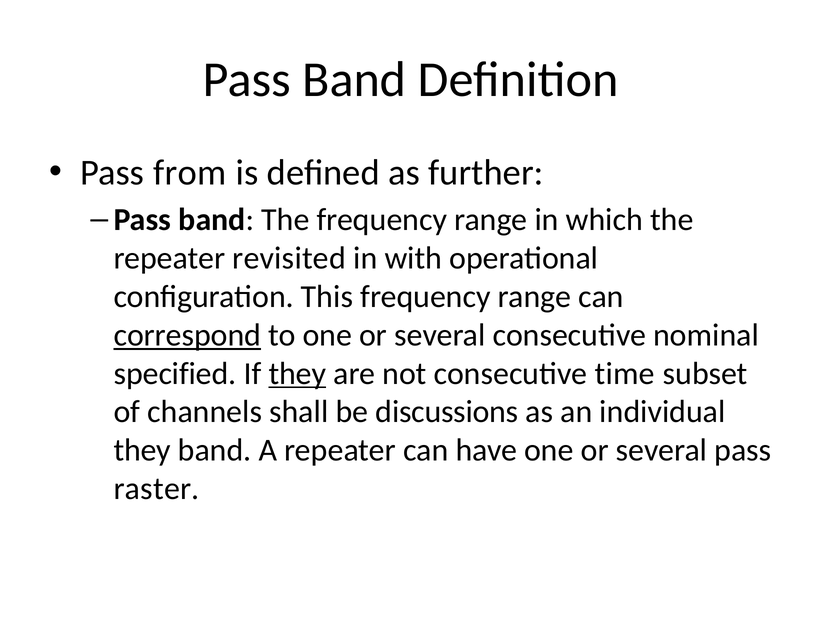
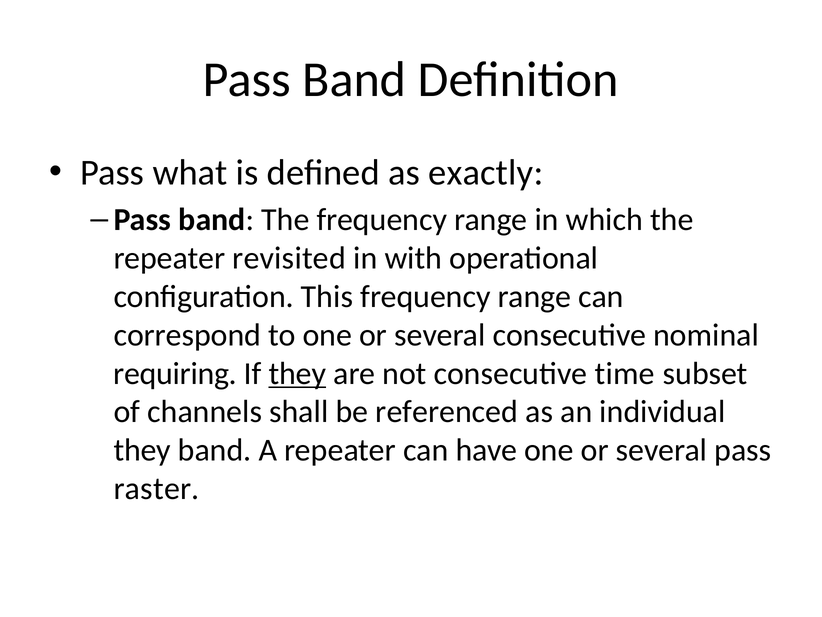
from: from -> what (190, 172)
further: further -> exactly (486, 172)
correspond underline: present -> none (187, 335)
specified: specified -> requiring (175, 373)
discussions: discussions -> referenced (447, 412)
